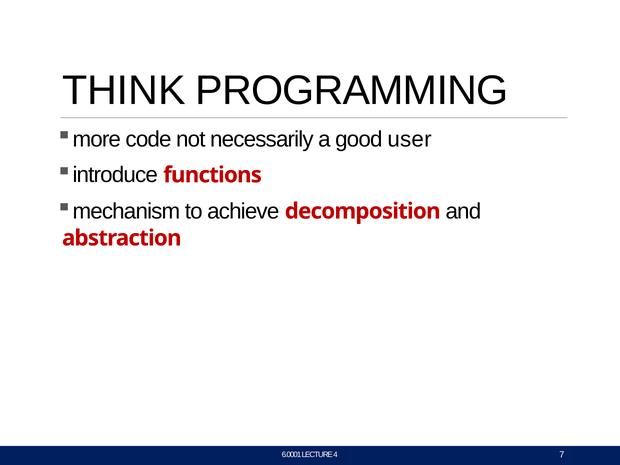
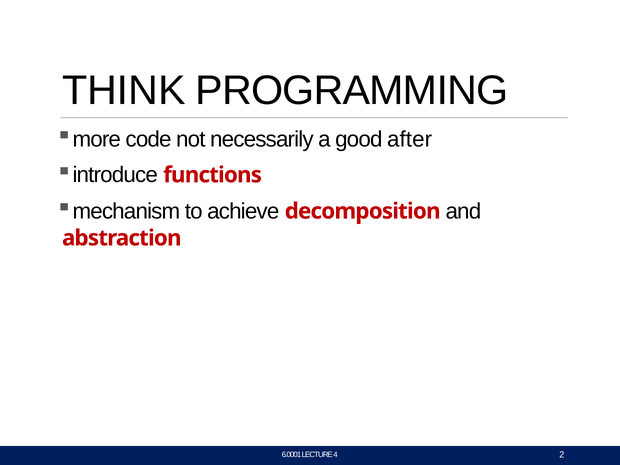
user: user -> after (410, 139)
7: 7 -> 2 (562, 455)
